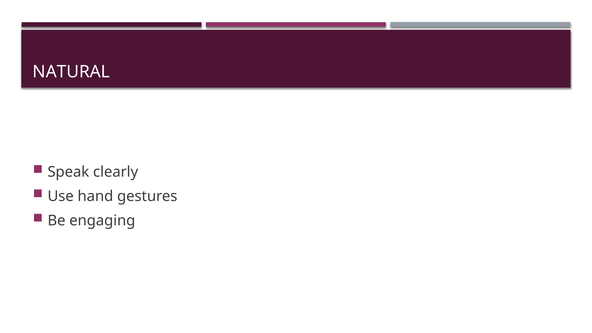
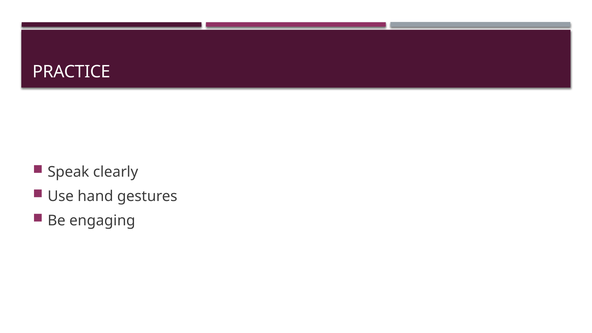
NATURAL: NATURAL -> PRACTICE (71, 72)
